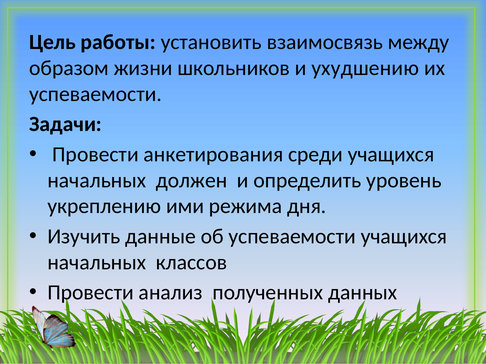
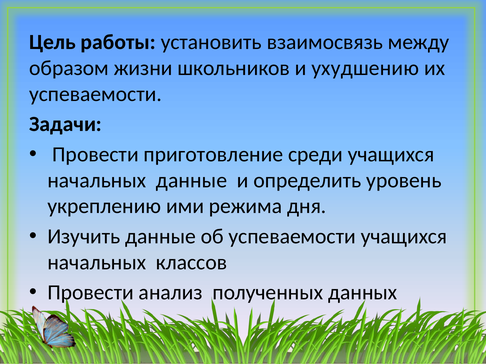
анкетирования: анкетирования -> приготовление (213, 155)
начальных должен: должен -> данные (192, 181)
